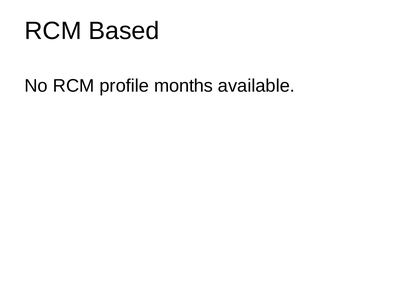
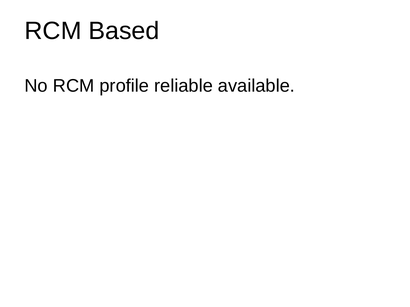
months: months -> reliable (184, 86)
